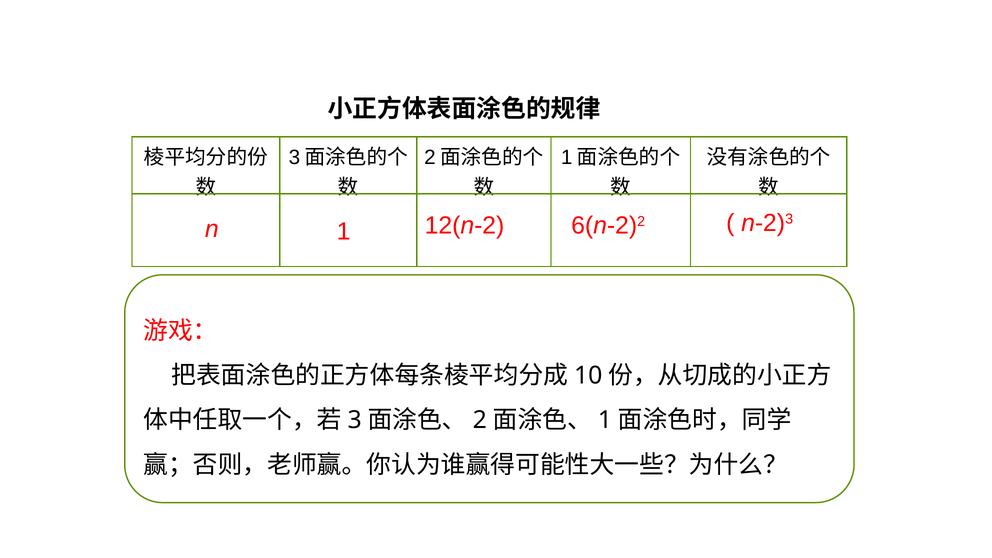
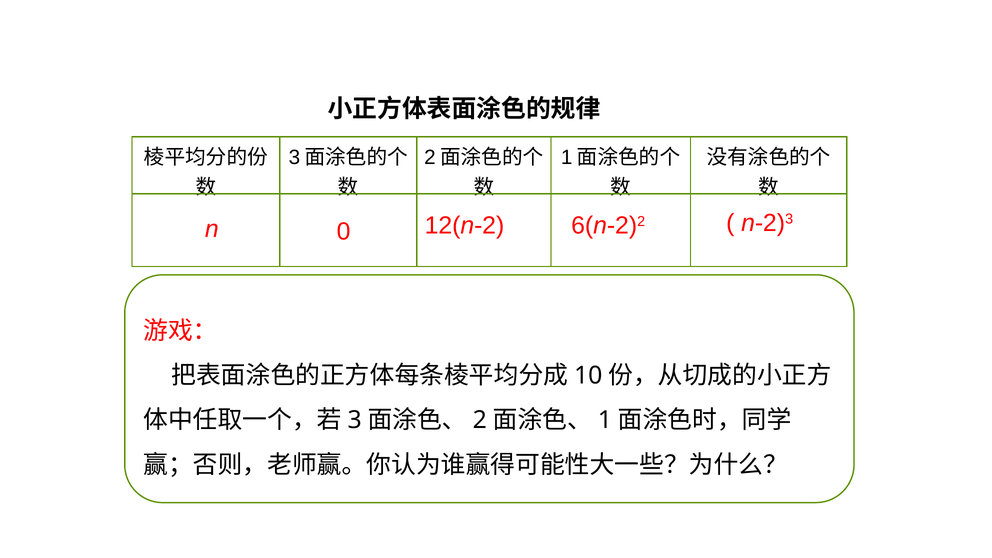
1: 1 -> 0 (344, 231)
